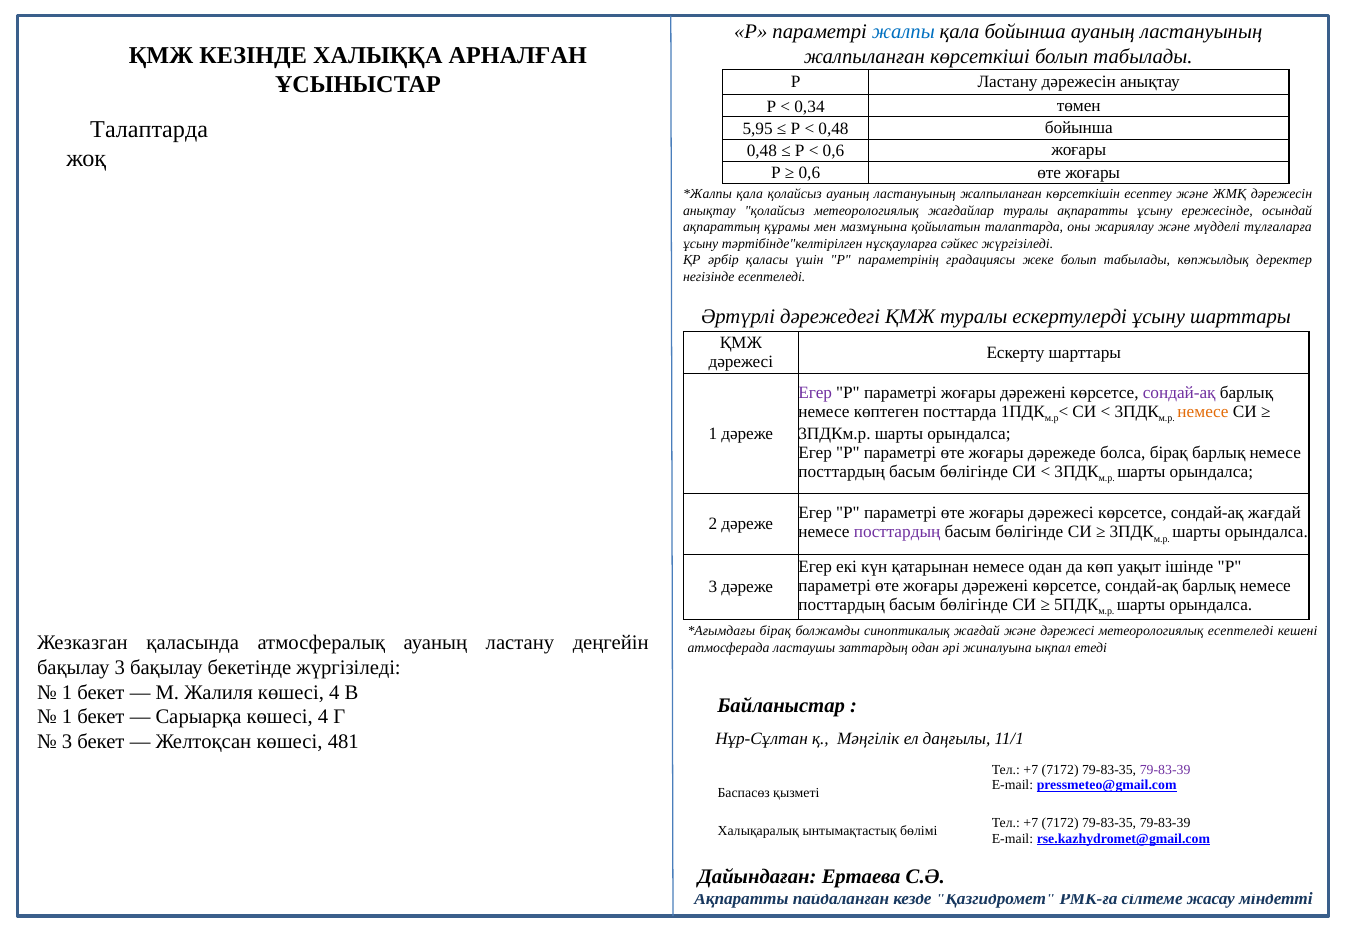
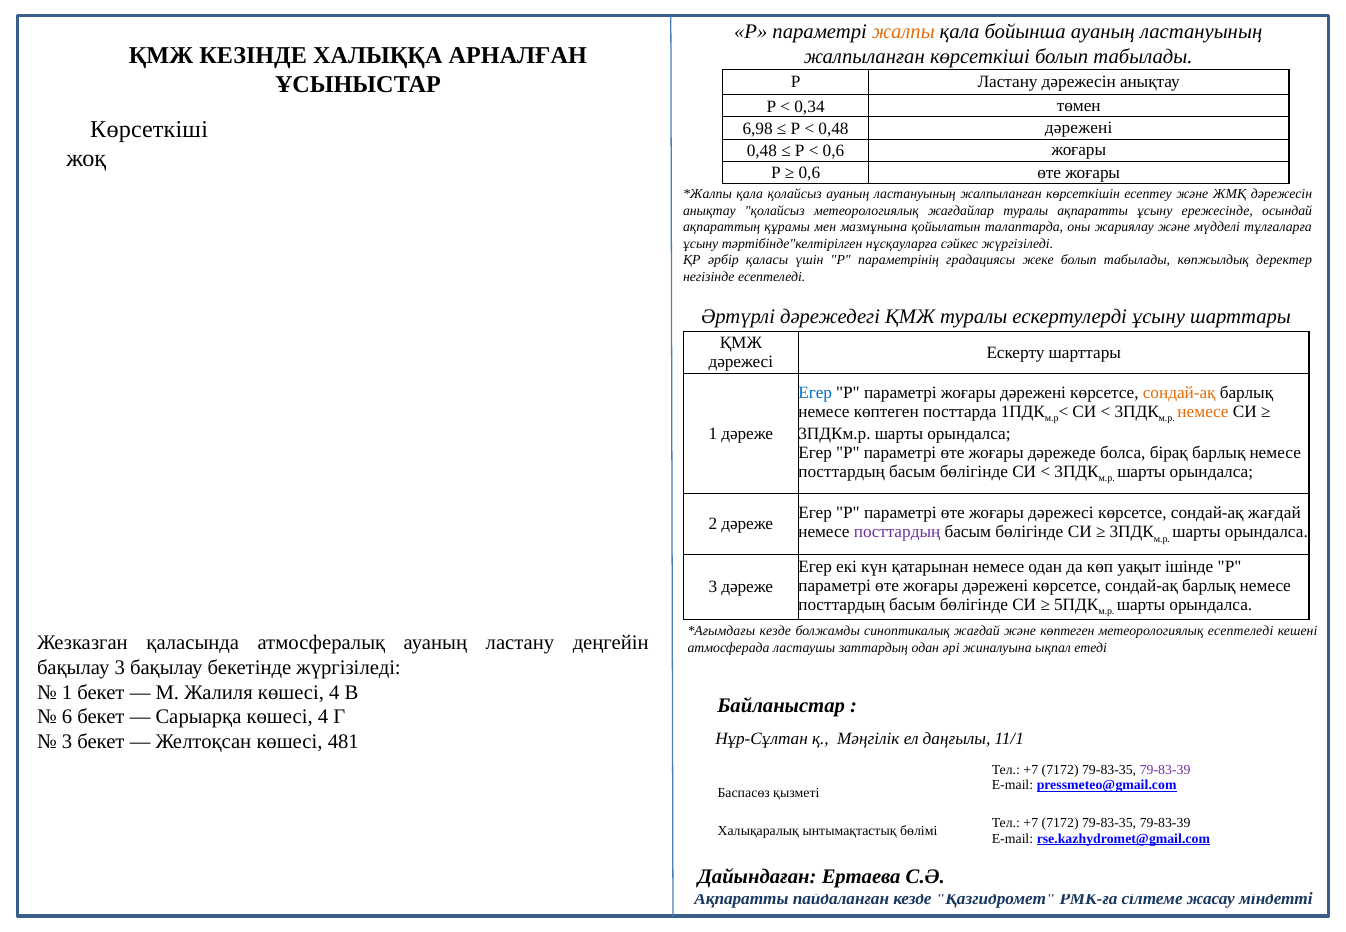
жалпы colour: blue -> orange (903, 32)
Талаптарда: Талаптарда -> Көрсеткіші (149, 130)
5,95: 5,95 -> 6,98 (758, 129)
0,48 бойынша: бойынша -> дәрежені (1079, 128)
Егер colour: purple -> blue (815, 393)
сондай-ақ colour: purple -> orange (1179, 393)
бірақ: бірақ -> кезде (775, 631)
және дәрежесі: дәрежесі -> көптеген (1067, 631)
1: 1 -> 6 (67, 717)
